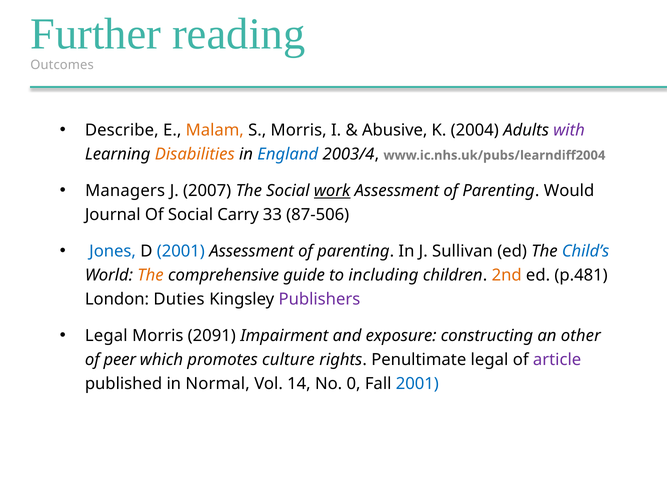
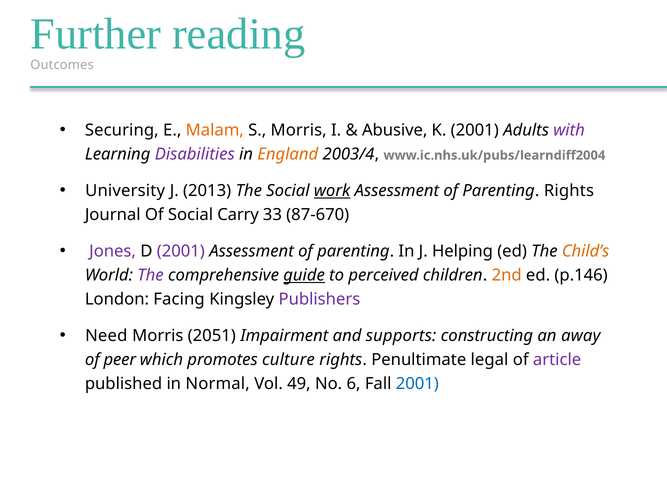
Describe: Describe -> Securing (122, 130)
K 2004: 2004 -> 2001 (475, 130)
Disabilities colour: orange -> purple (195, 154)
England colour: blue -> orange (288, 154)
Managers: Managers -> University (125, 191)
2007: 2007 -> 2013 (207, 191)
Parenting Would: Would -> Rights (569, 191)
87-506: 87-506 -> 87-670 (318, 215)
Jones colour: blue -> purple (113, 251)
2001 colour: blue -> purple (181, 251)
Sullivan: Sullivan -> Helping (463, 251)
Child’s colour: blue -> orange (586, 251)
The colour: orange -> purple (151, 275)
guide underline: none -> present (304, 275)
including: including -> perceived (384, 275)
p.481: p.481 -> p.146 (581, 275)
Duties: Duties -> Facing (179, 299)
Legal: Legal -> Need (106, 336)
2091: 2091 -> 2051 (212, 336)
exposure: exposure -> supports (401, 336)
other: other -> away (581, 336)
14: 14 -> 49 (299, 384)
0: 0 -> 6 (354, 384)
